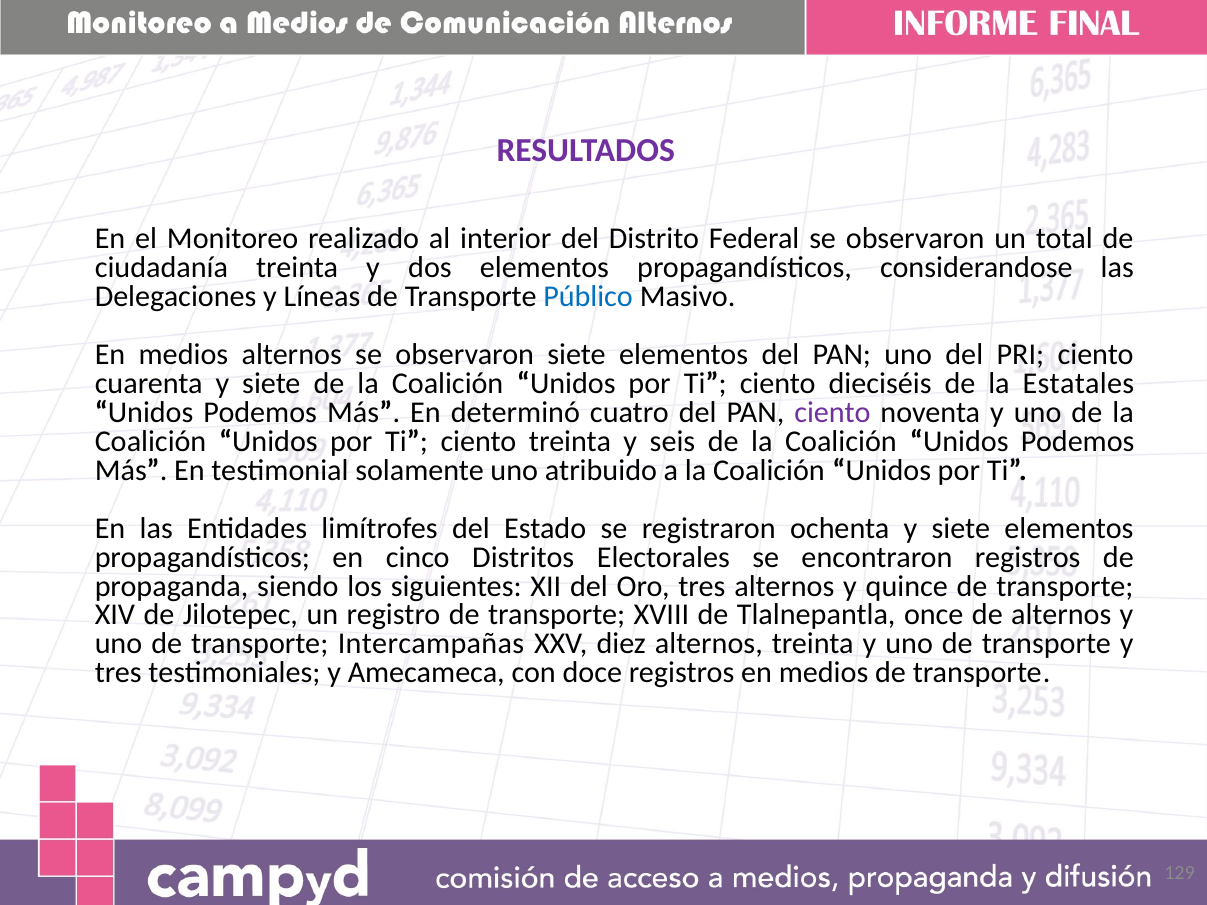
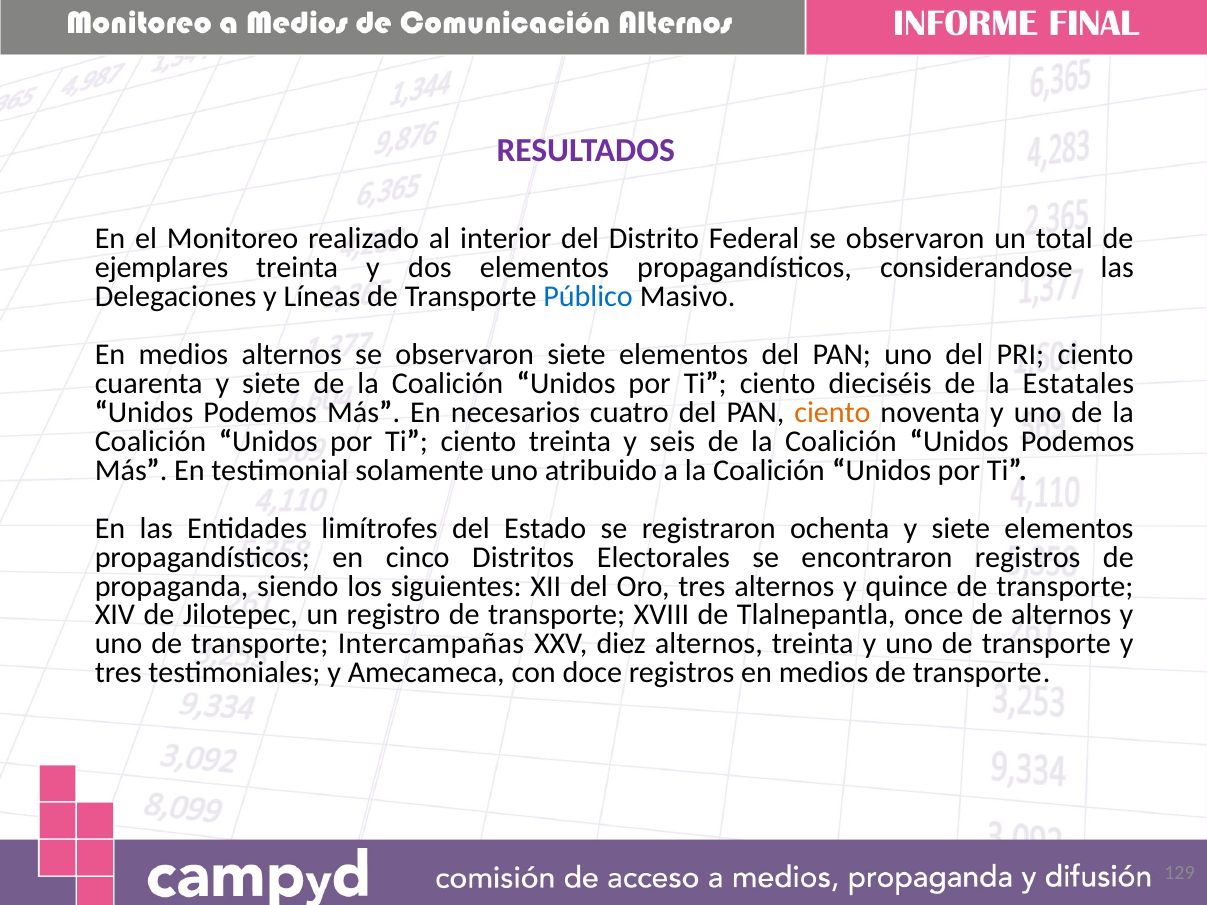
ciudadanía: ciudadanía -> ejemplares (162, 267)
determinó: determinó -> necesarios (515, 412)
ciento colour: purple -> orange (832, 412)
